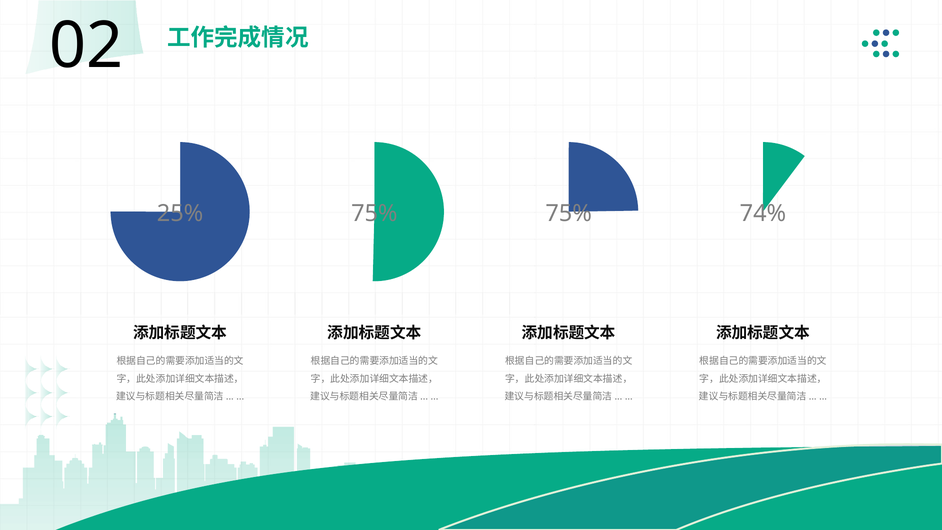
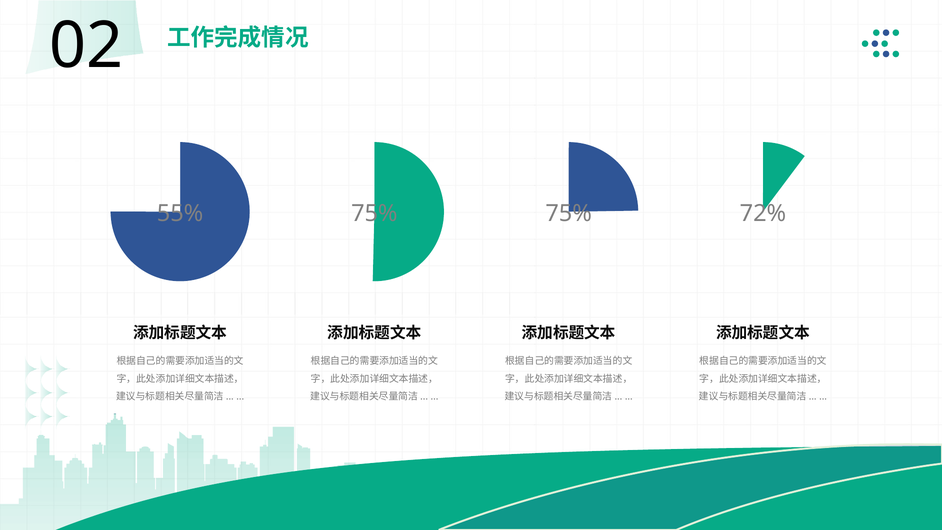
25%: 25% -> 55% (180, 213)
74%: 74% -> 72% (763, 213)
